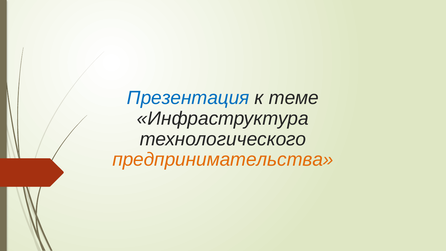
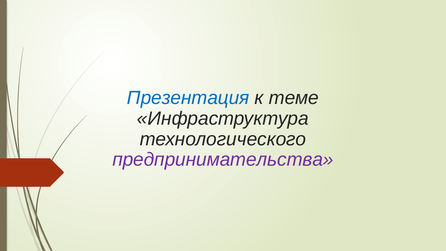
предпринимательства colour: orange -> purple (223, 160)
